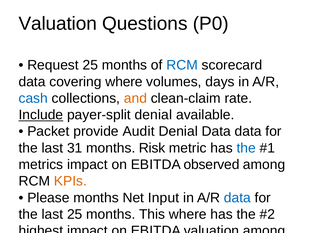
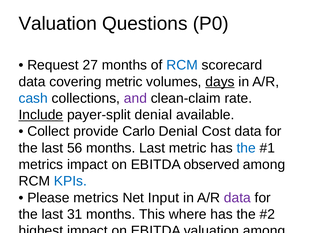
Request 25: 25 -> 27 (90, 65)
covering where: where -> metric (124, 82)
days underline: none -> present (220, 82)
and colour: orange -> purple (135, 98)
Packet: Packet -> Collect (48, 132)
Audit: Audit -> Carlo (139, 132)
Denial Data: Data -> Cost (216, 132)
31: 31 -> 56 (75, 148)
months Risk: Risk -> Last (152, 148)
KPIs colour: orange -> blue (70, 181)
Please months: months -> metrics (96, 198)
data colour: blue -> purple (237, 198)
last 25: 25 -> 31 (75, 215)
